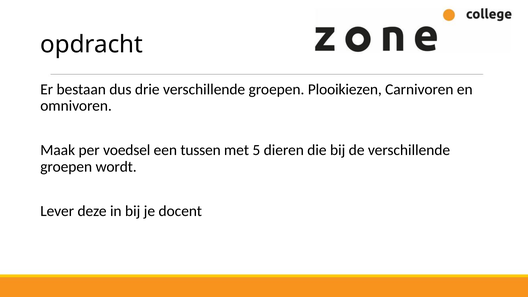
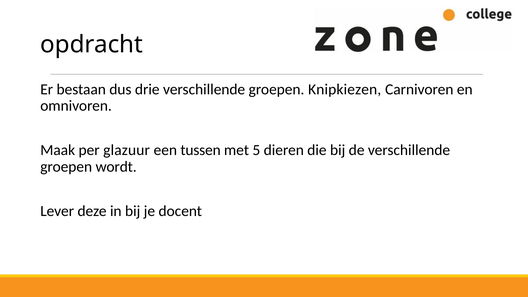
Plooikiezen: Plooikiezen -> Knipkiezen (345, 89)
voedsel: voedsel -> glazuur (127, 150)
